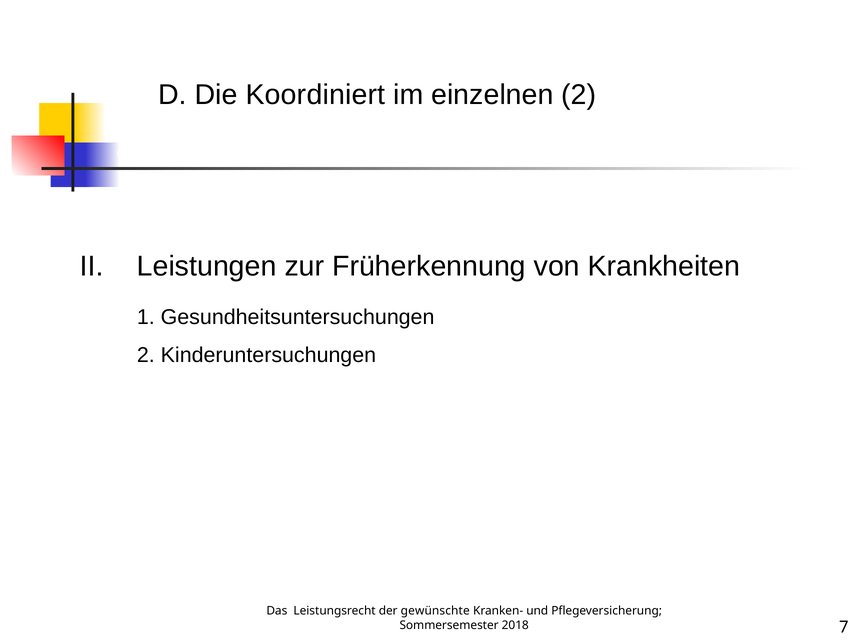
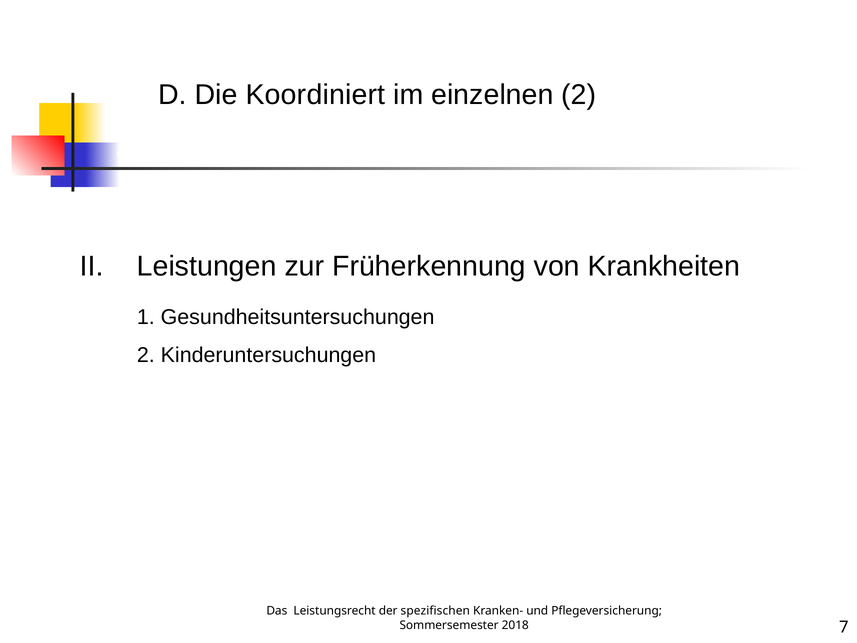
gewünschte: gewünschte -> spezifischen (435, 611)
